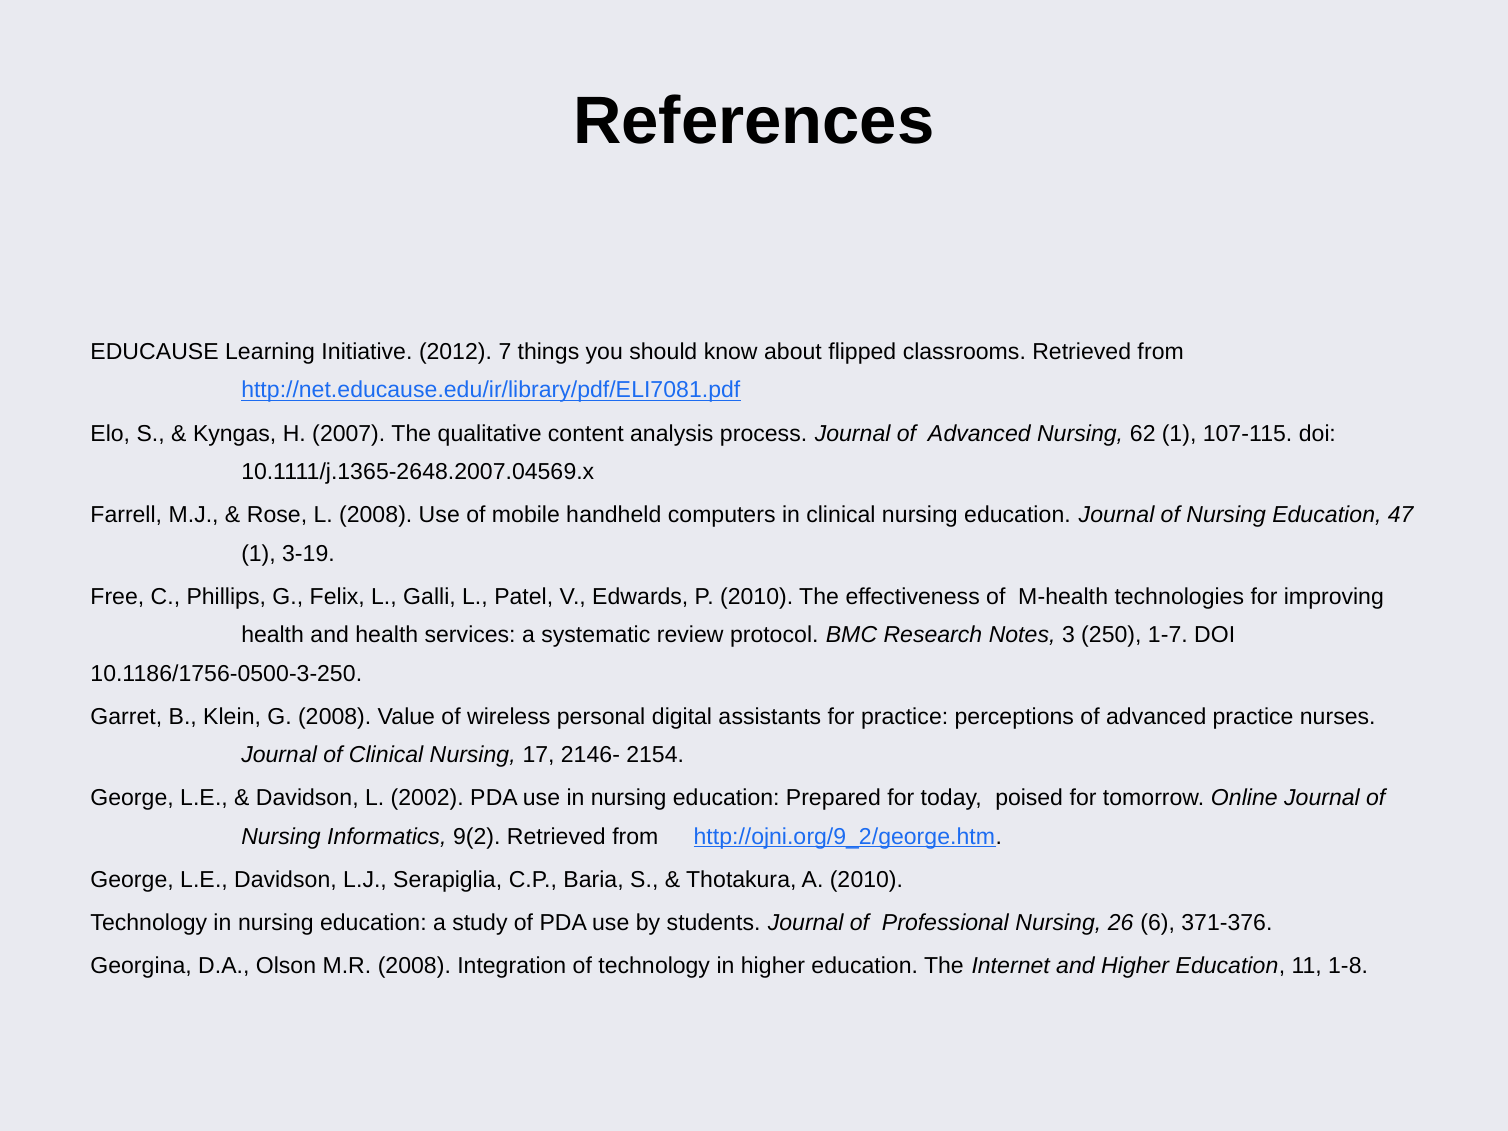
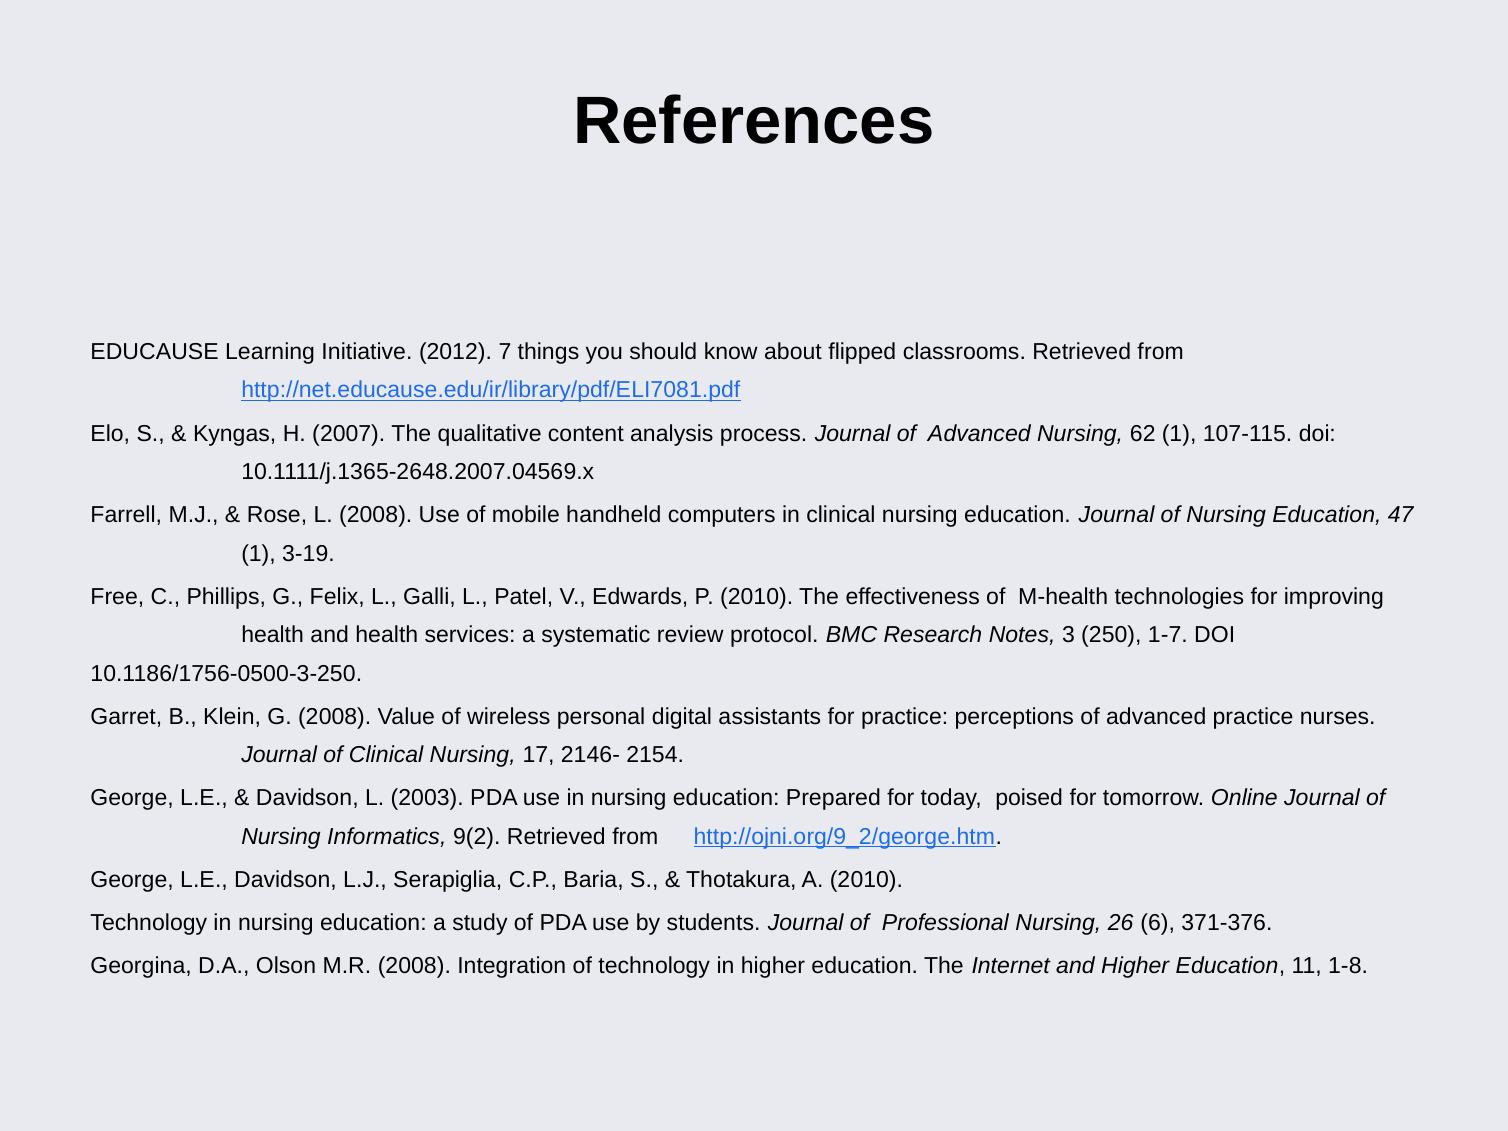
2002: 2002 -> 2003 (427, 798)
